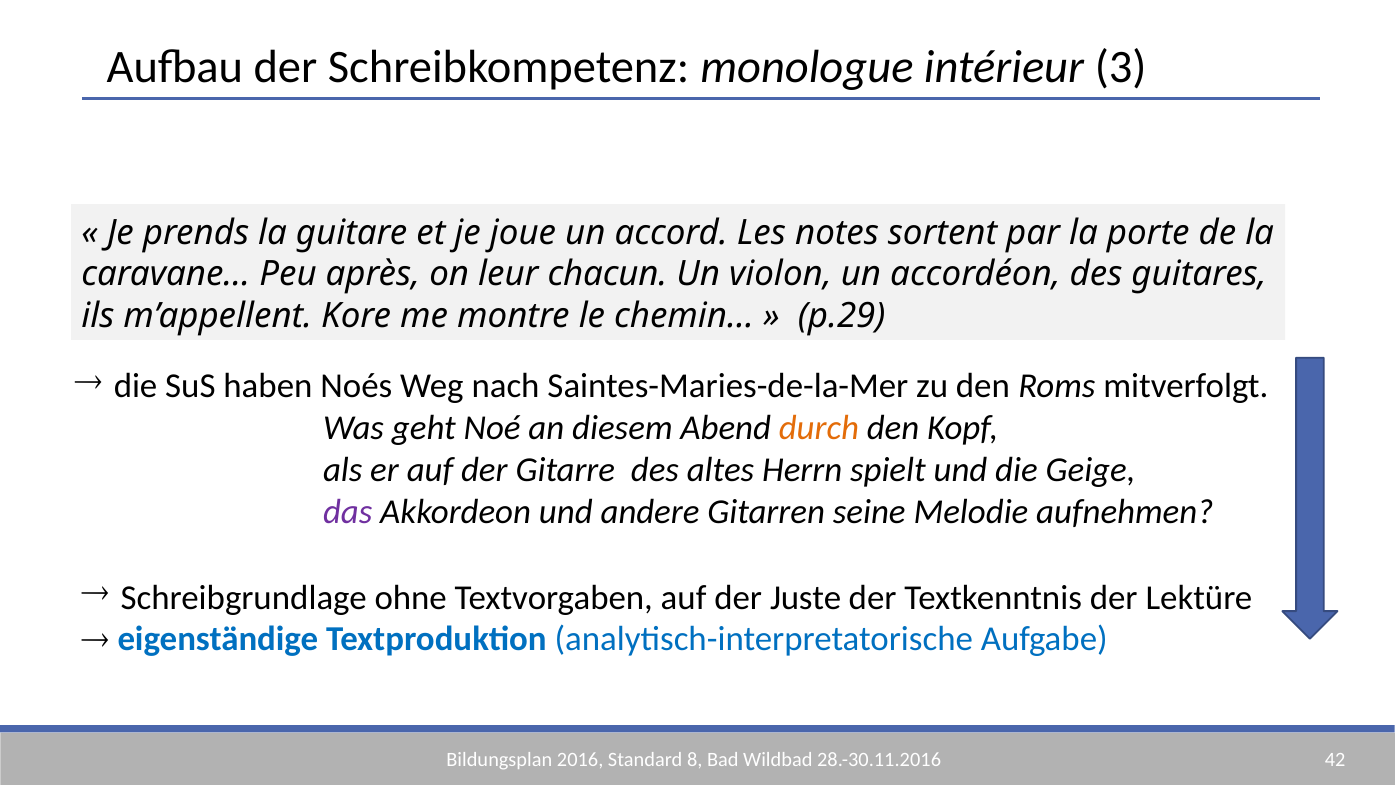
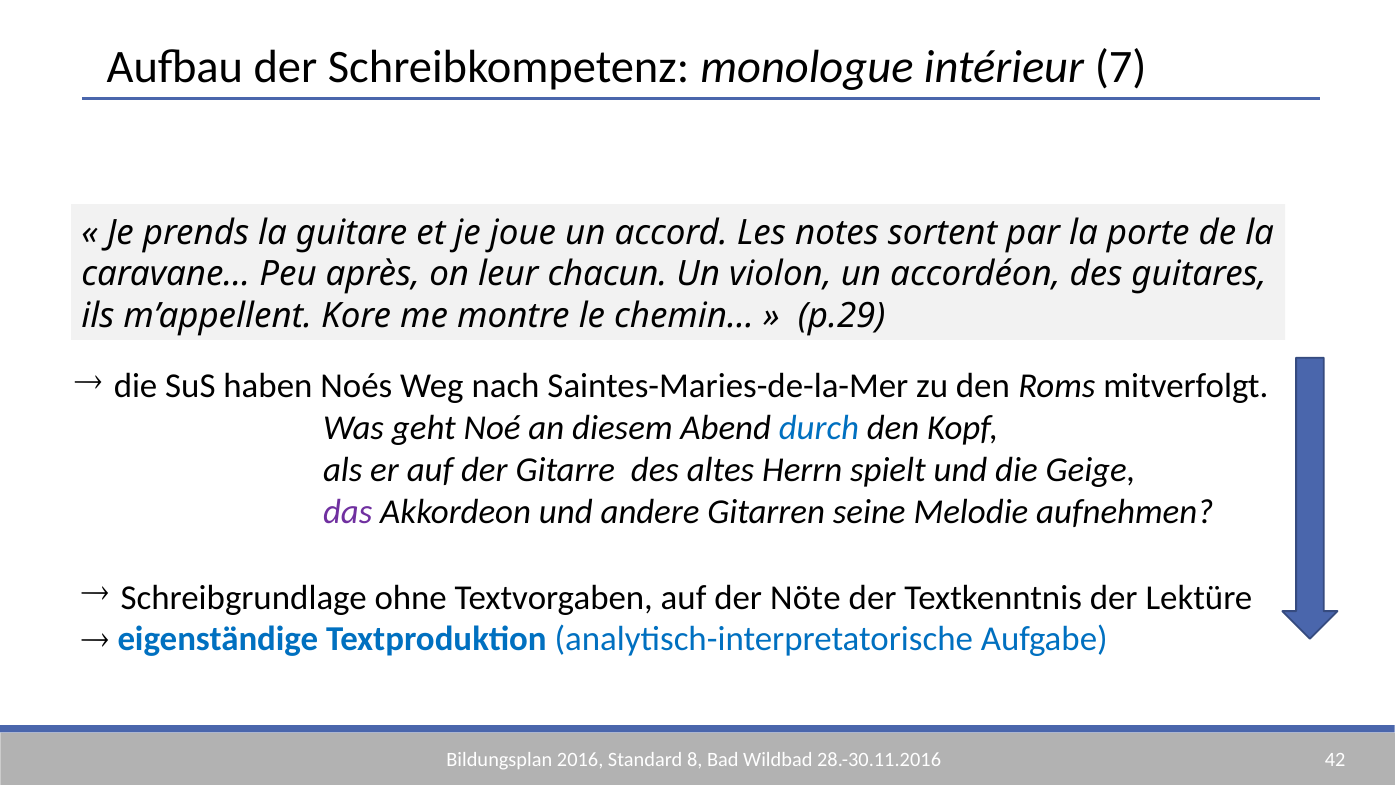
3: 3 -> 7 (1121, 67)
durch colour: orange -> blue (819, 428)
Juste: Juste -> Nöte (805, 597)
